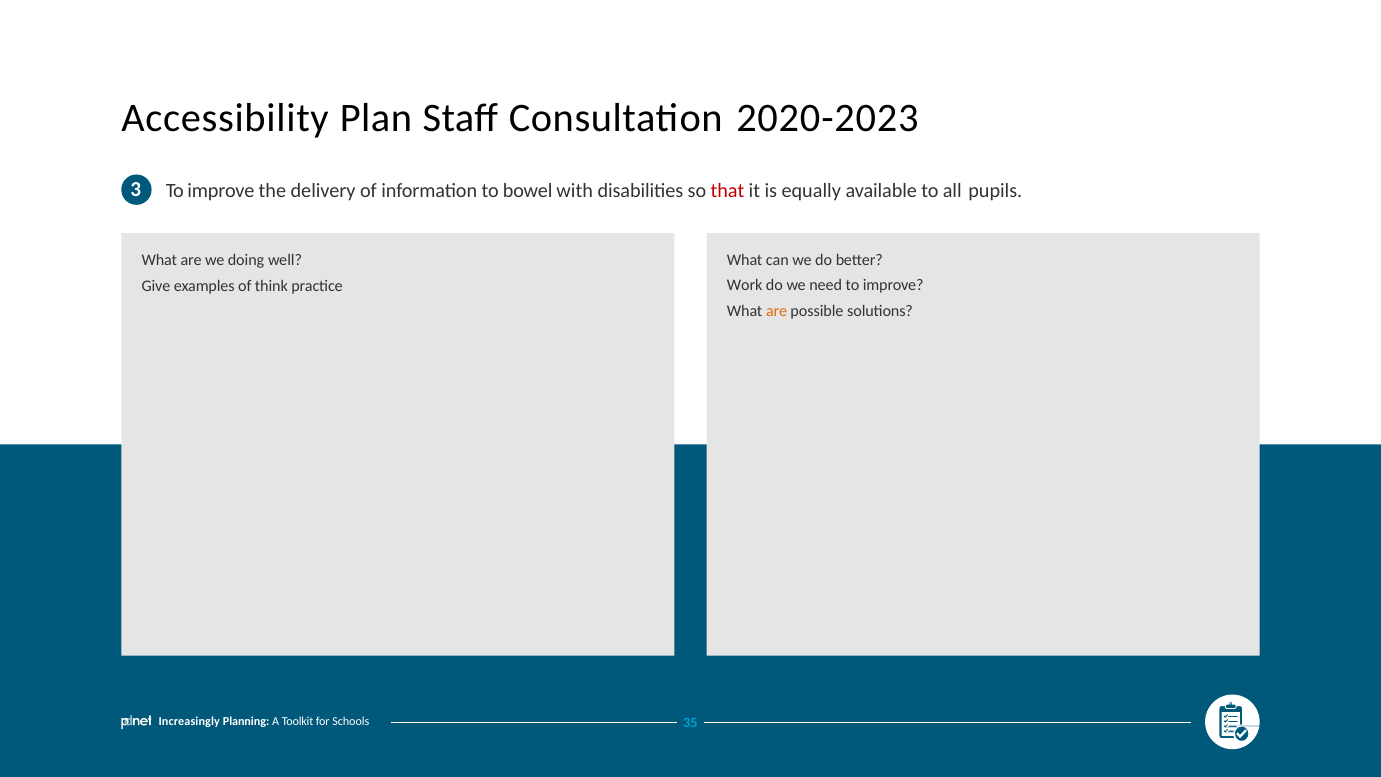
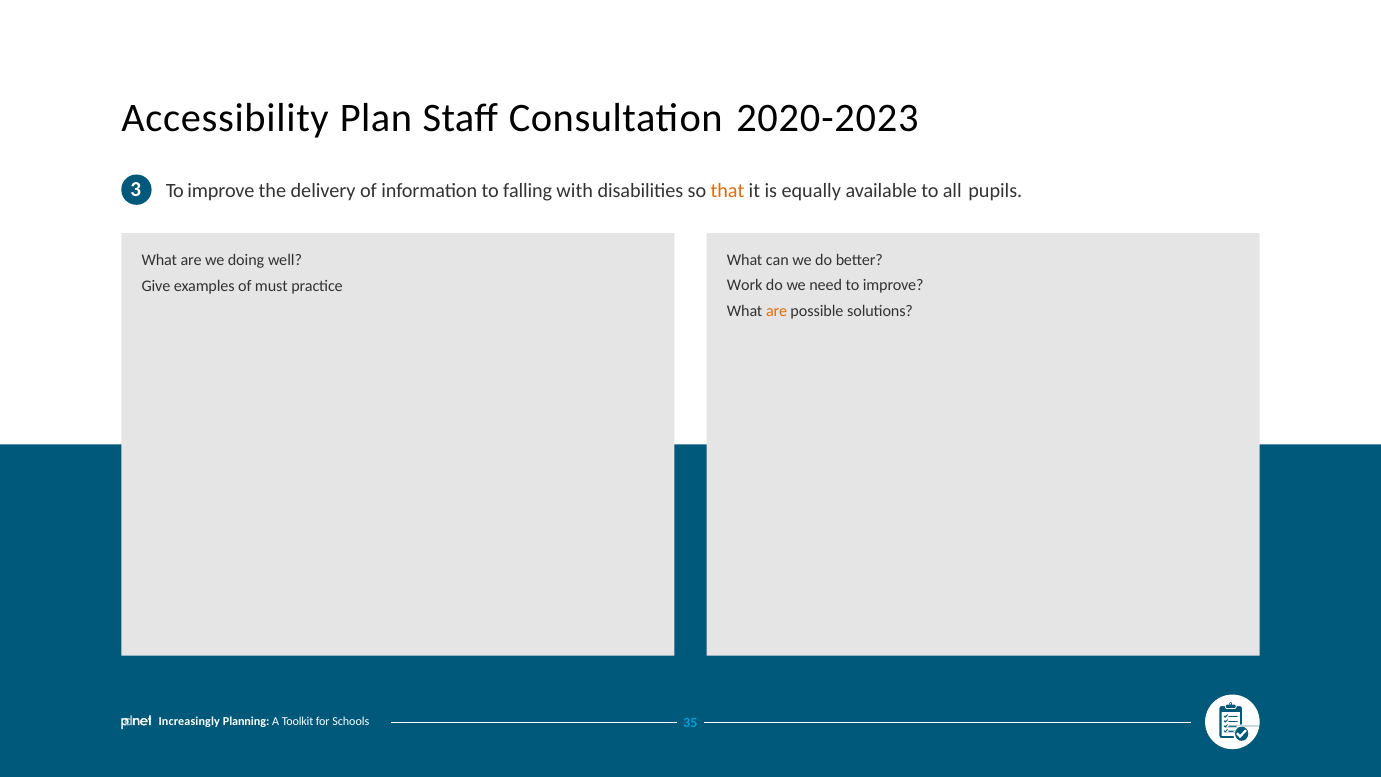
bowel: bowel -> falling (528, 190)
that colour: red -> orange (728, 190)
think: think -> must (271, 285)
